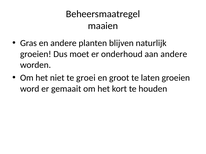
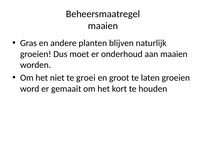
aan andere: andere -> maaien (174, 54)
